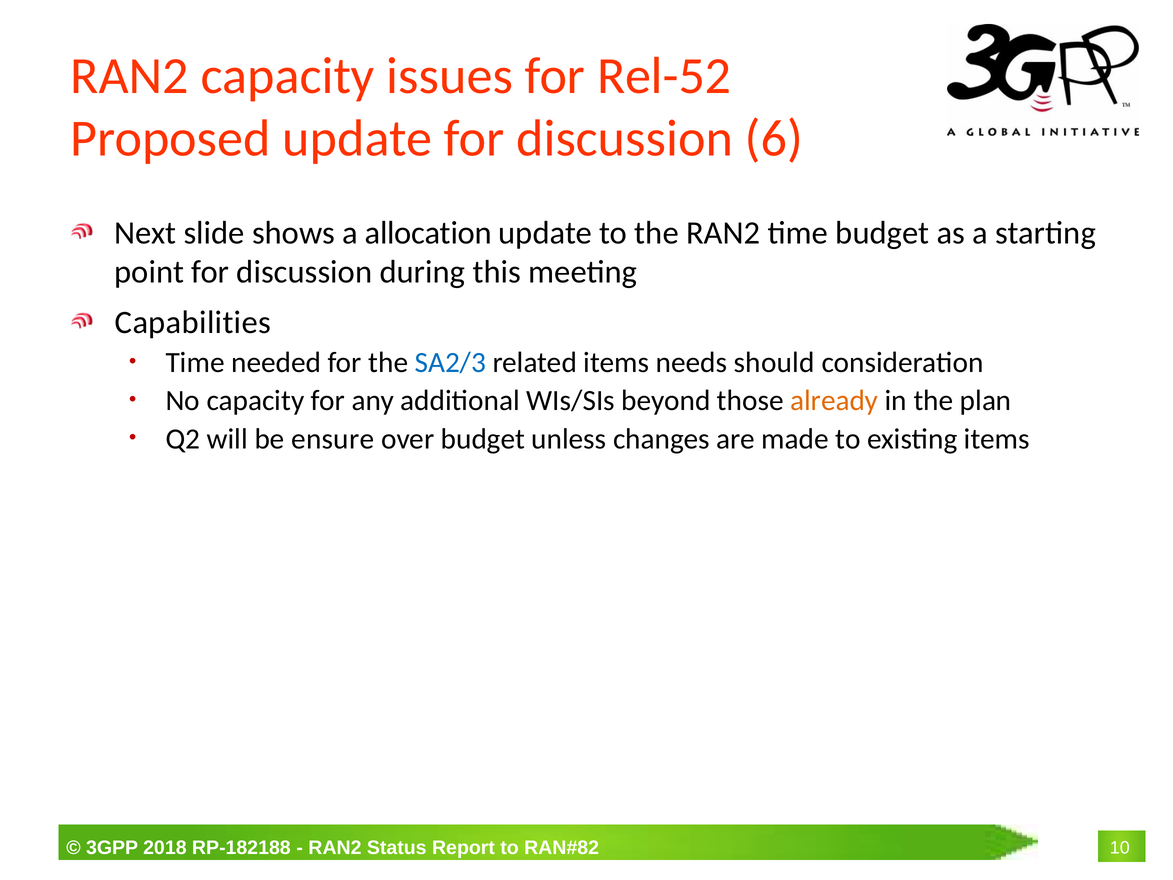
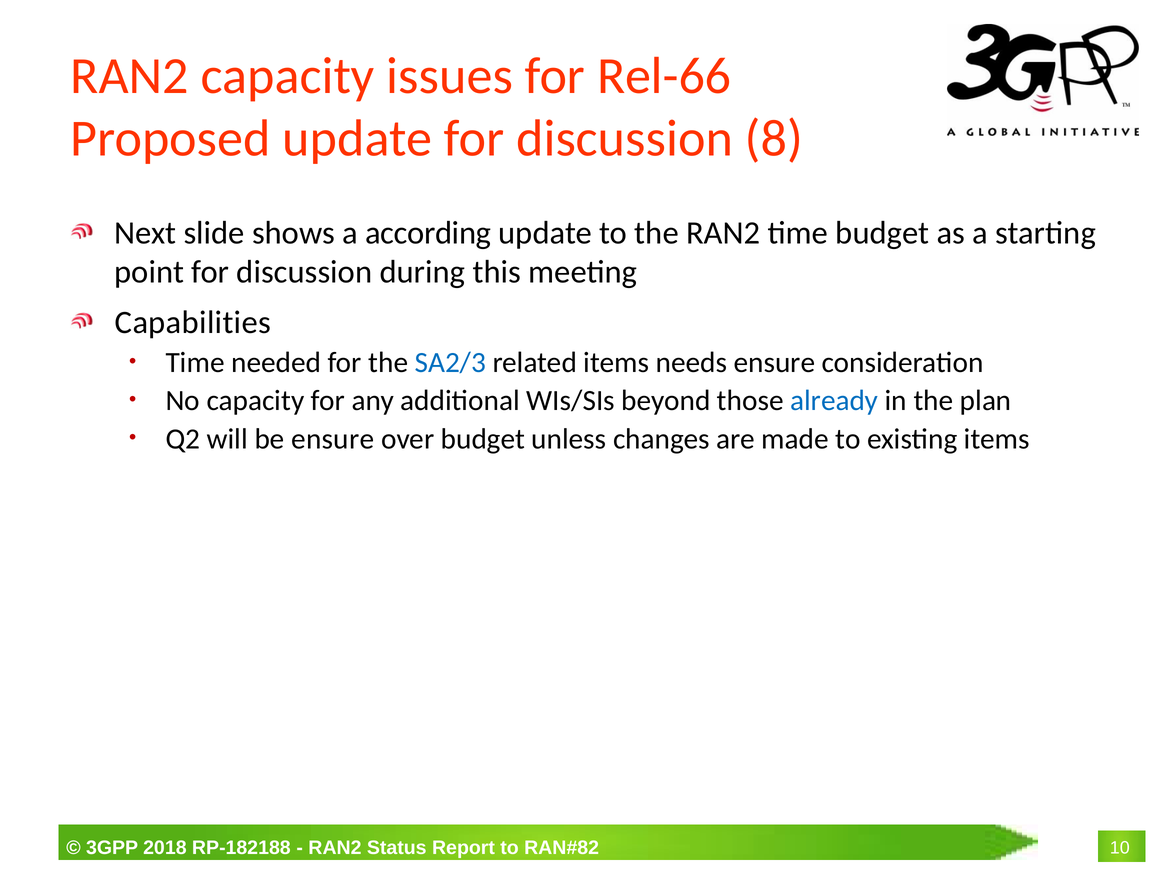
Rel-52: Rel-52 -> Rel-66 (664, 76)
6: 6 -> 8 (774, 139)
allocation: allocation -> according (428, 233)
needs should: should -> ensure (774, 362)
already colour: orange -> blue (834, 401)
